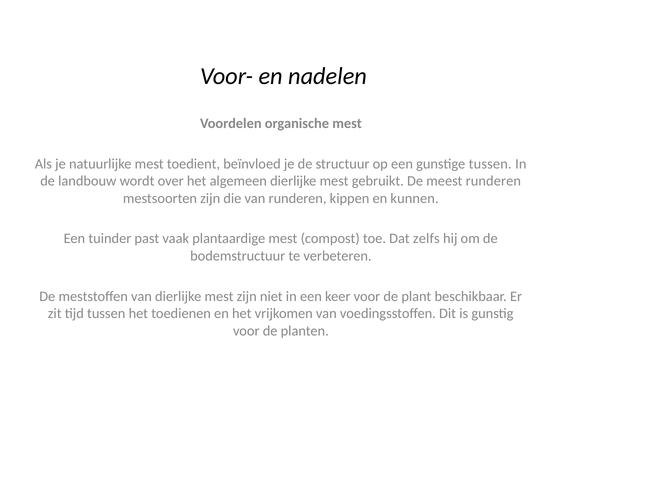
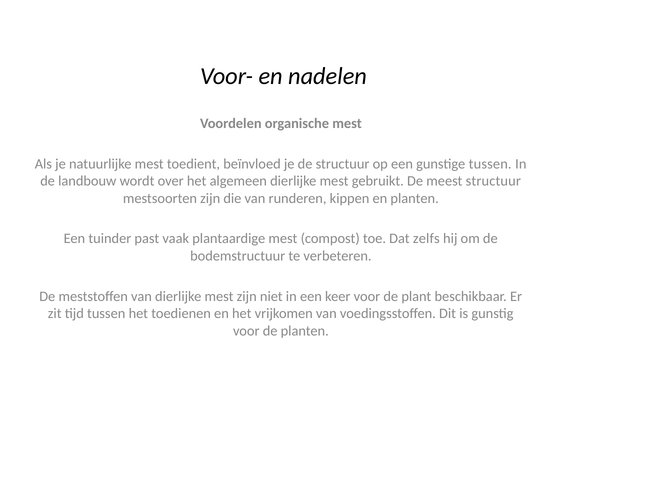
meest runderen: runderen -> structuur (493, 181)
en kunnen: kunnen -> planten (415, 198)
